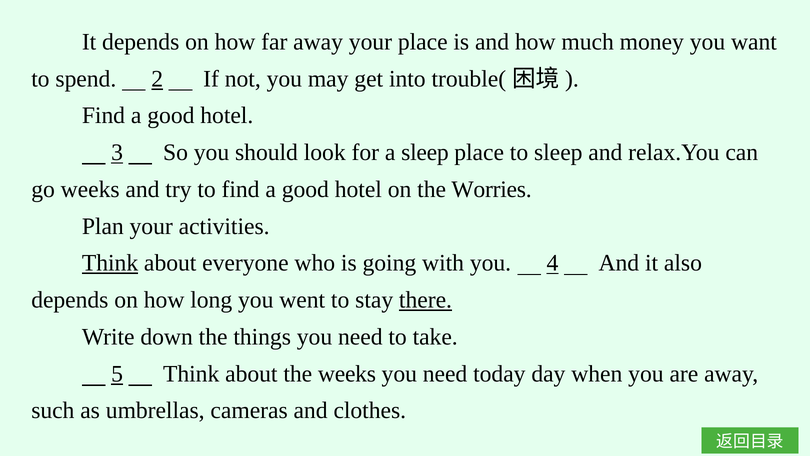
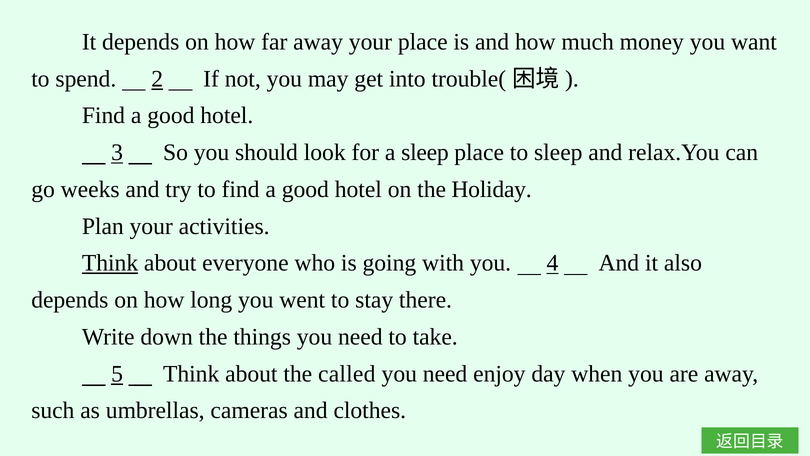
Worries: Worries -> Holiday (492, 189)
there underline: present -> none (425, 300)
the weeks: weeks -> called (347, 373)
today: today -> enjoy (499, 373)
